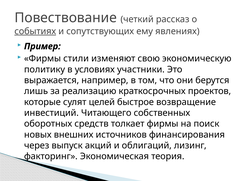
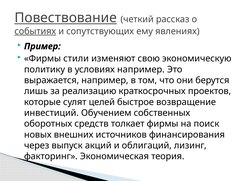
Повествование underline: none -> present (66, 18)
условиях участники: участники -> например (141, 69)
Читающего: Читающего -> Обучением (106, 113)
